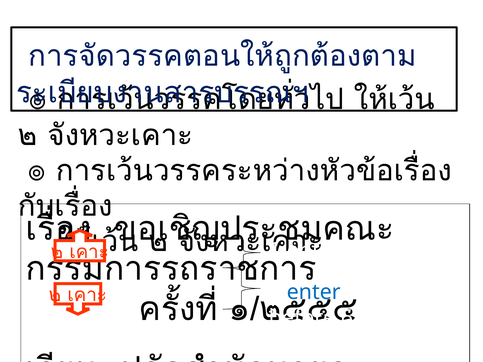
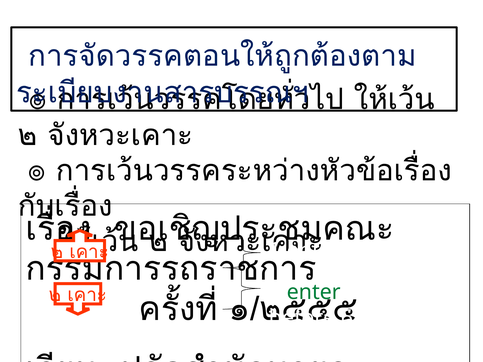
enter colour: blue -> green (314, 292)
